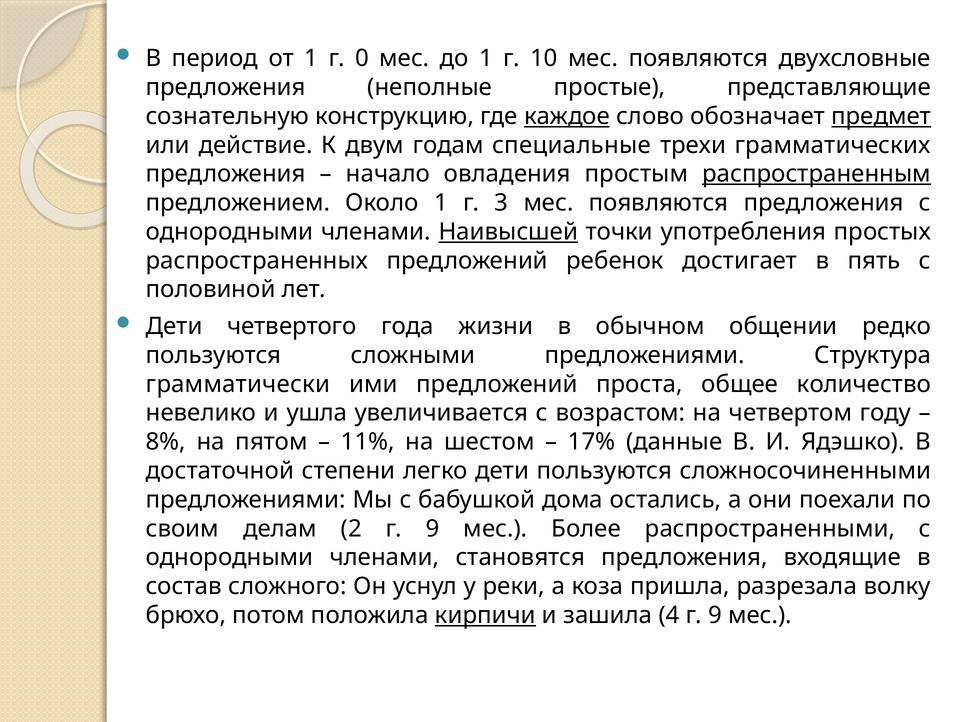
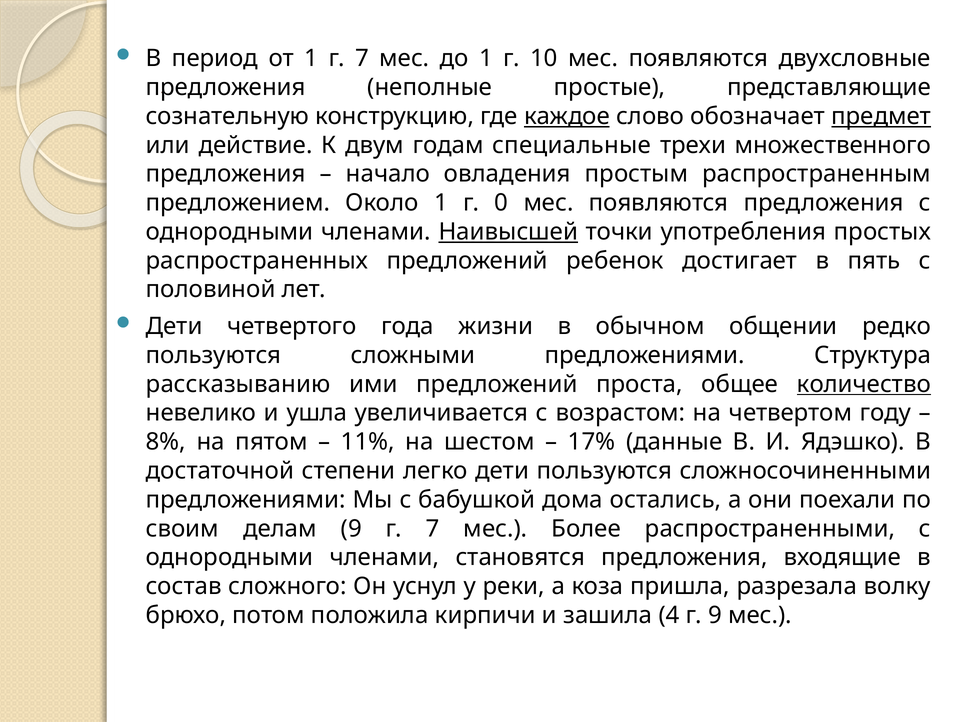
1 г 0: 0 -> 7 (362, 58)
грамматических: грамматических -> множественного (833, 145)
распространенным underline: present -> none (817, 174)
3: 3 -> 0 (501, 203)
грамматически: грамматически -> рассказыванию (238, 384)
количество underline: none -> present (864, 384)
делам 2: 2 -> 9 (351, 529)
9: 9 -> 7 (433, 529)
кирпичи underline: present -> none (485, 615)
